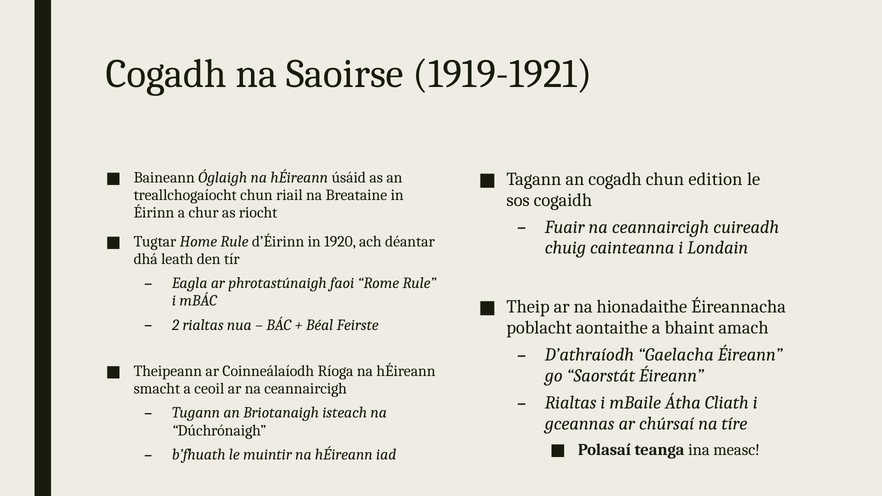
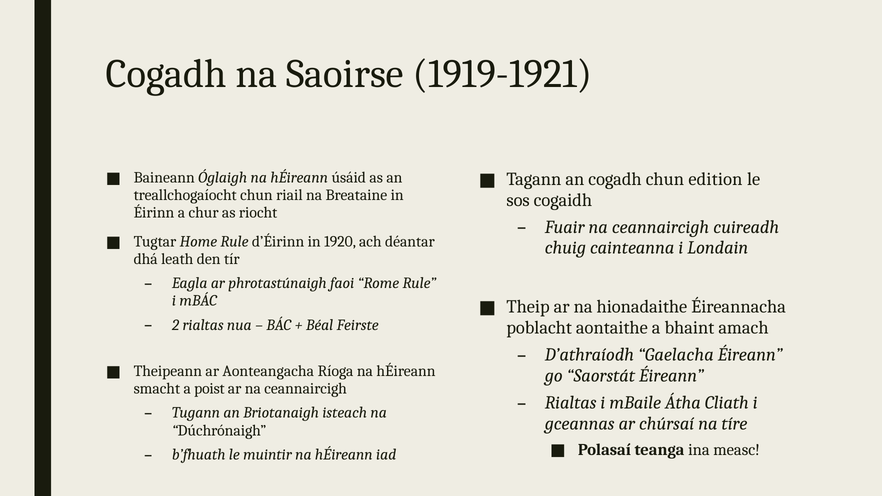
Coinneálaíodh: Coinneálaíodh -> Aonteangacha (268, 371)
ceoil: ceoil -> poist (209, 389)
